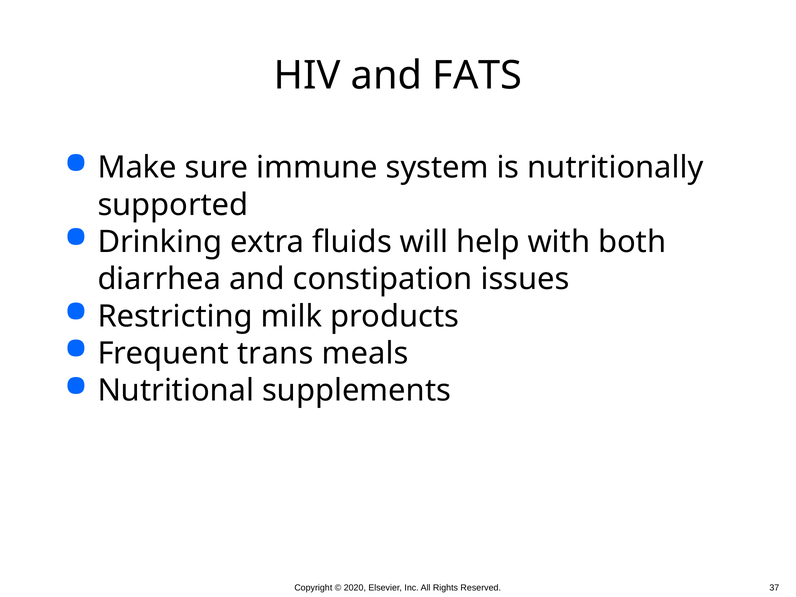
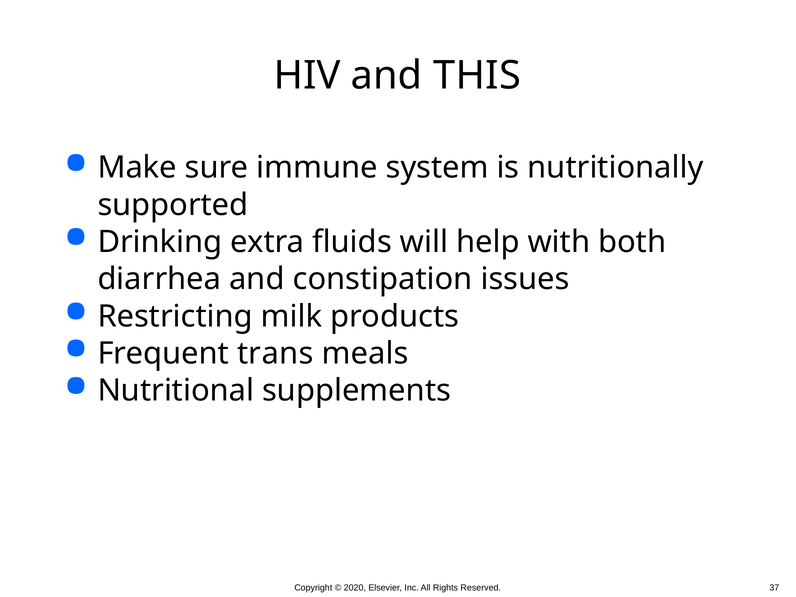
FATS: FATS -> THIS (477, 76)
